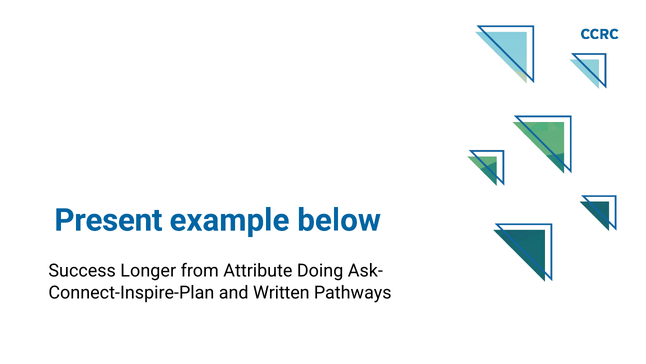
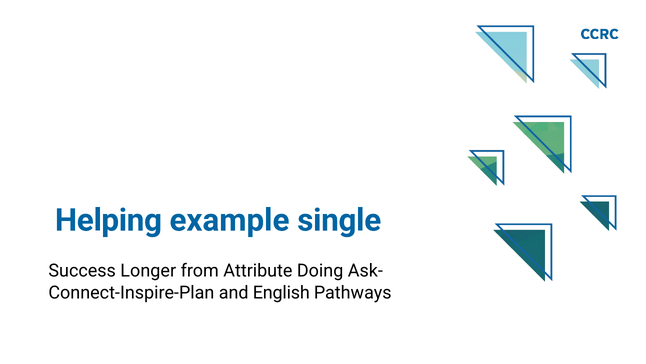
Present: Present -> Helping (108, 220)
below: below -> single (339, 220)
Written: Written -> English (281, 292)
